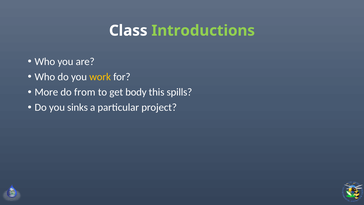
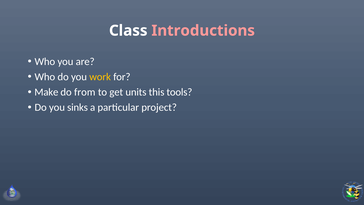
Introductions colour: light green -> pink (203, 31)
More: More -> Make (46, 92)
body: body -> units (136, 92)
spills: spills -> tools (179, 92)
